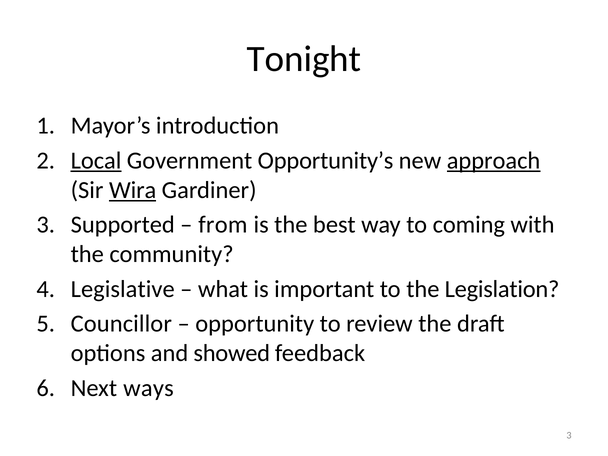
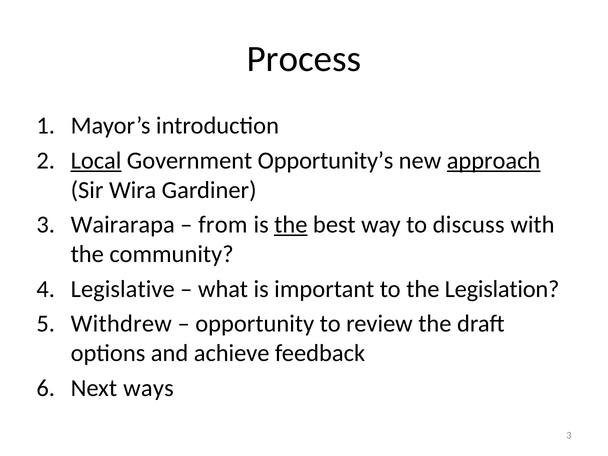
Tonight: Tonight -> Process (304, 59)
Wira underline: present -> none (133, 190)
Supported: Supported -> Wairarapa (123, 225)
the underline: none -> present (291, 225)
coming: coming -> discuss (469, 225)
Councillor: Councillor -> Withdrew (121, 324)
showed: showed -> achieve (232, 353)
